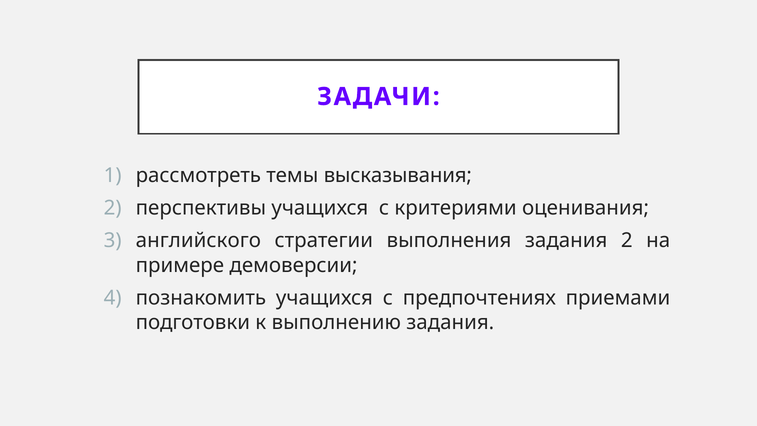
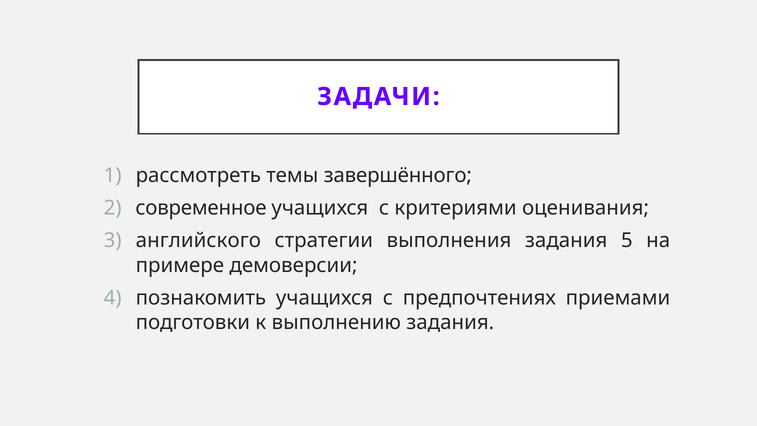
высказывания: высказывания -> завершённого (398, 175)
перспективы: перспективы -> современное (201, 208)
задания 2: 2 -> 5 (627, 240)
